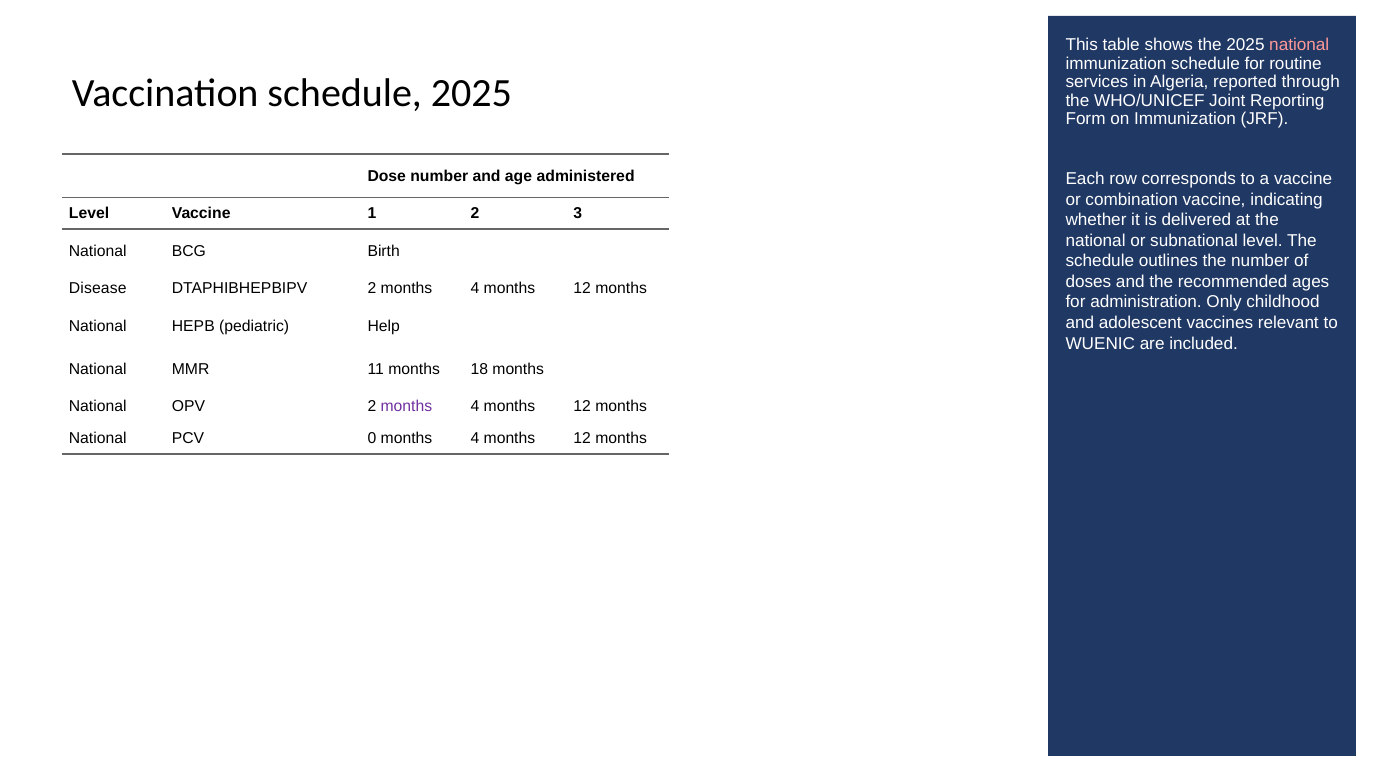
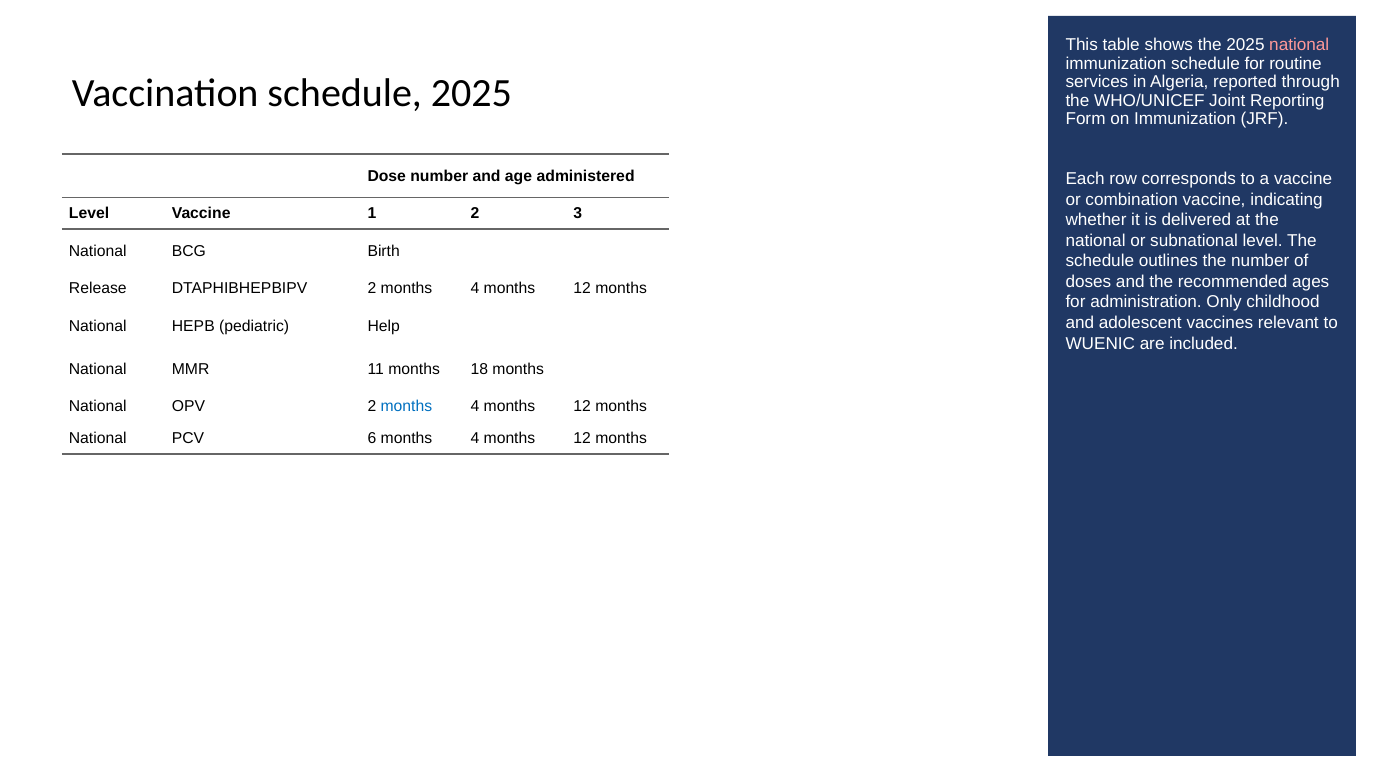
Disease: Disease -> Release (98, 289)
months colour: purple -> blue (406, 407)
0: 0 -> 6 (372, 439)
